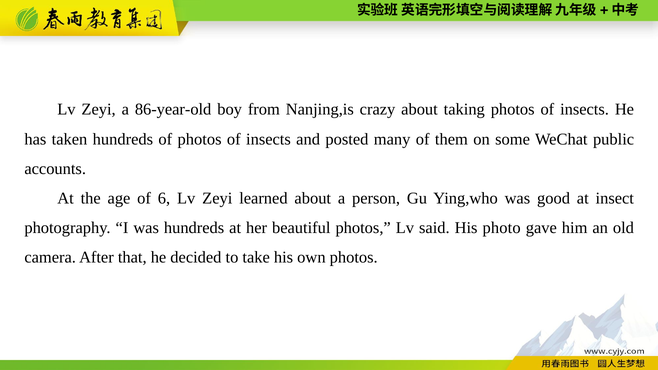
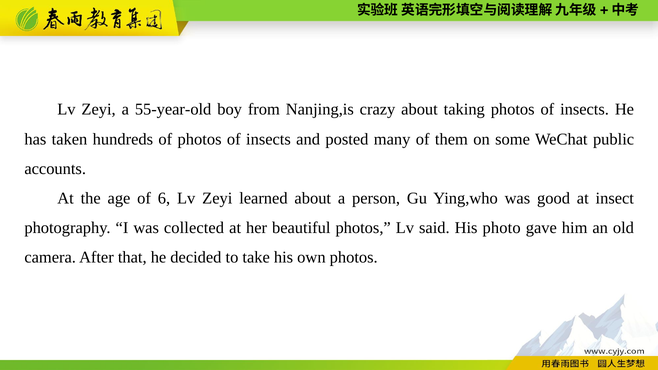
86-year-old: 86-year-old -> 55-year-old (173, 110)
was hundreds: hundreds -> collected (194, 228)
